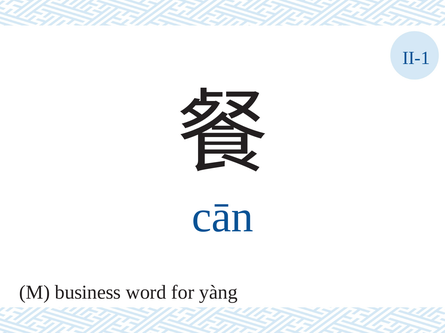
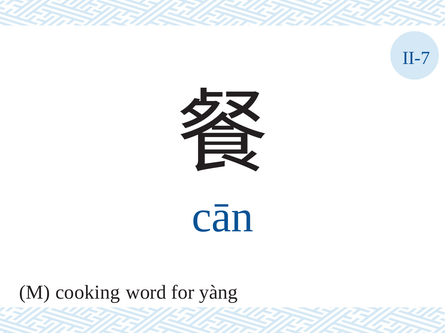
II-1: II-1 -> II-7 (416, 58)
business: business -> cooking (88, 293)
